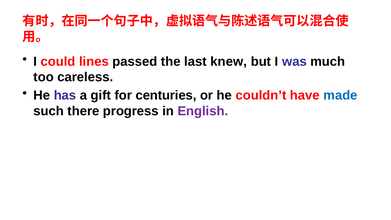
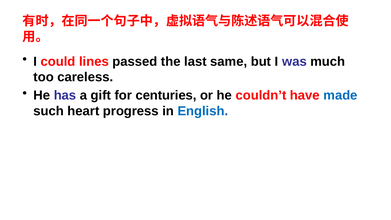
knew: knew -> same (229, 62)
there: there -> heart (83, 111)
English colour: purple -> blue (203, 111)
